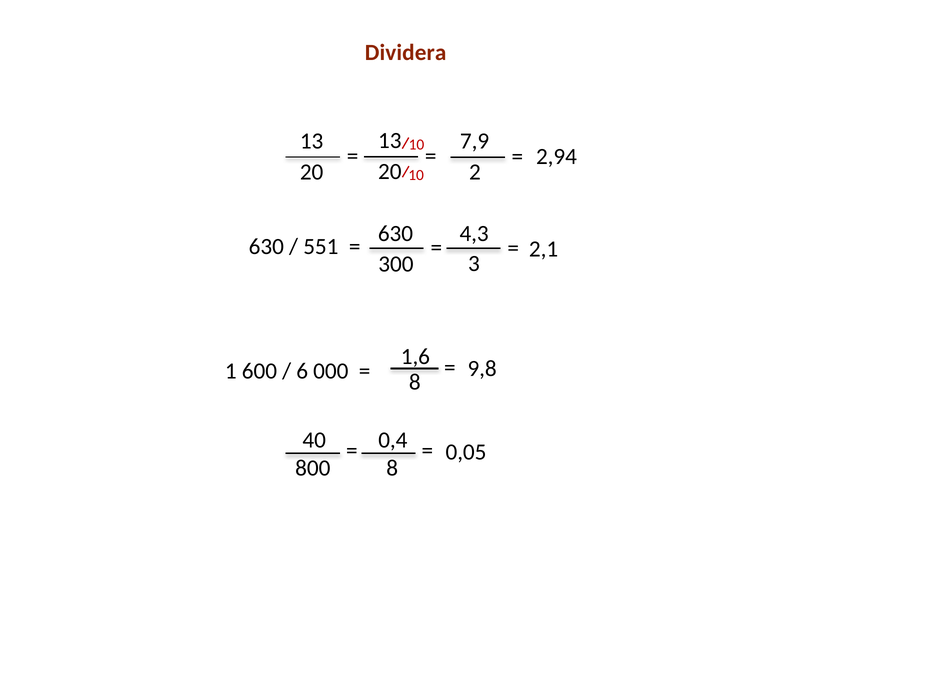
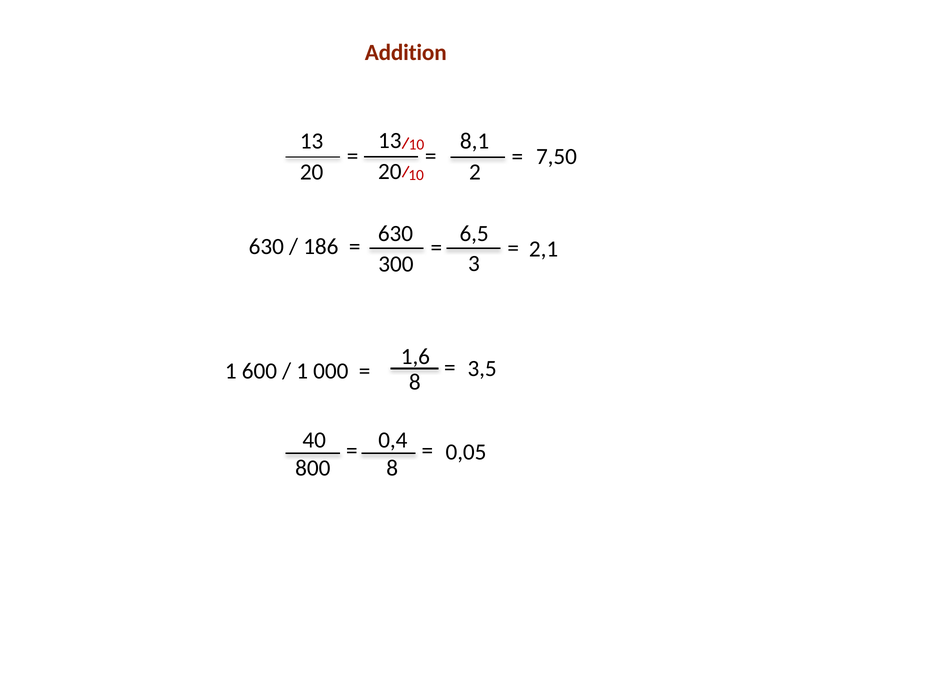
Dividera: Dividera -> Addition (406, 53)
7,9: 7,9 -> 8,1 (475, 141)
2,94: 2,94 -> 7,50 (556, 157)
4,3: 4,3 -> 6,5 (474, 234)
551: 551 -> 186 (321, 247)
9,8: 9,8 -> 3,5 (482, 369)
6: 6 -> 1 (302, 371)
